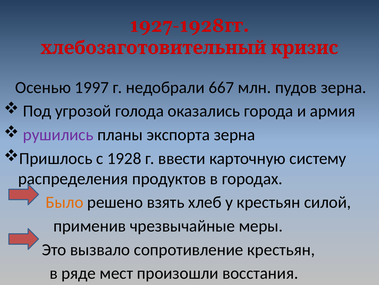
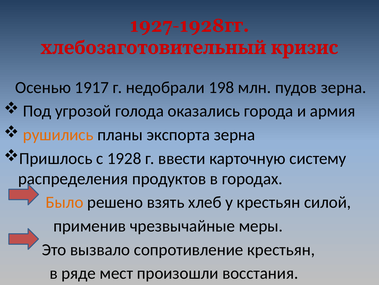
1997: 1997 -> 1917 (92, 87)
667: 667 -> 198 (221, 87)
рушились colour: purple -> orange (58, 134)
